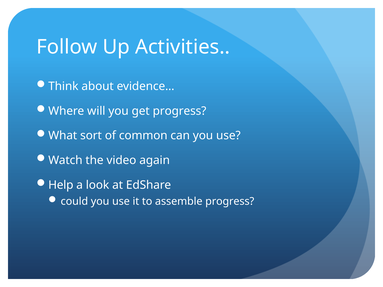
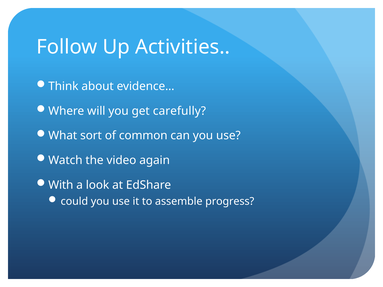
get progress: progress -> carefully (179, 111)
Help: Help -> With (61, 185)
